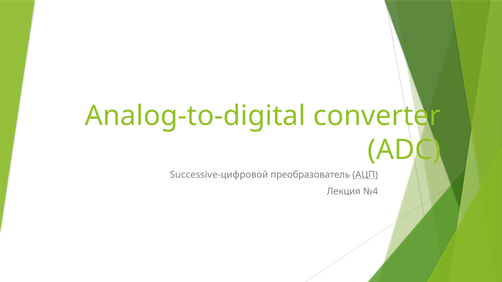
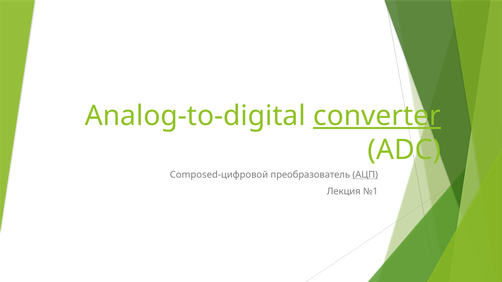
converter underline: none -> present (377, 116)
Successive-цифровой: Successive-цифровой -> Composed-цифровой (219, 175)
№4: №4 -> №1 (371, 192)
